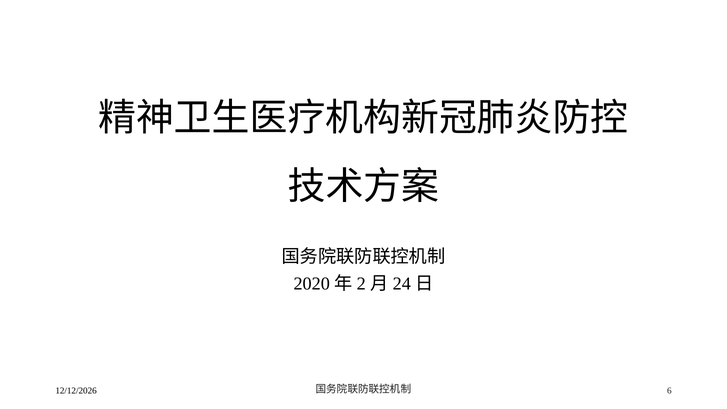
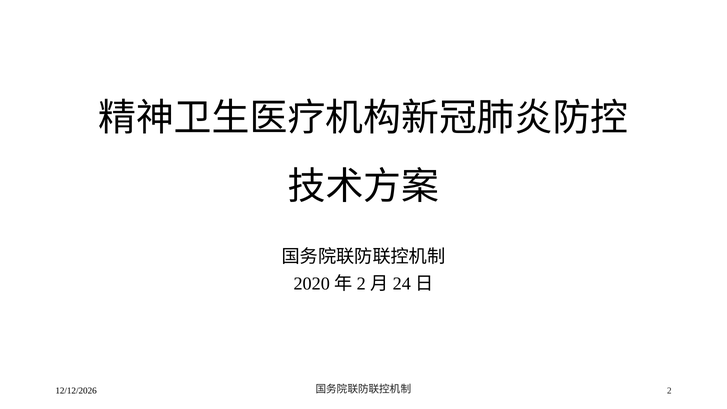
6: 6 -> 2 (669, 391)
